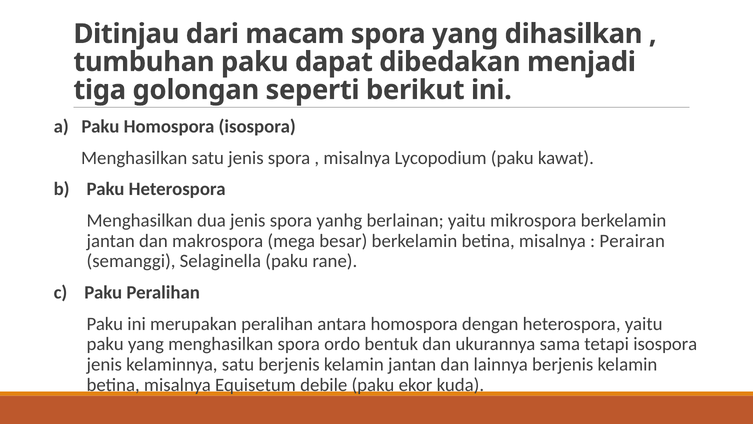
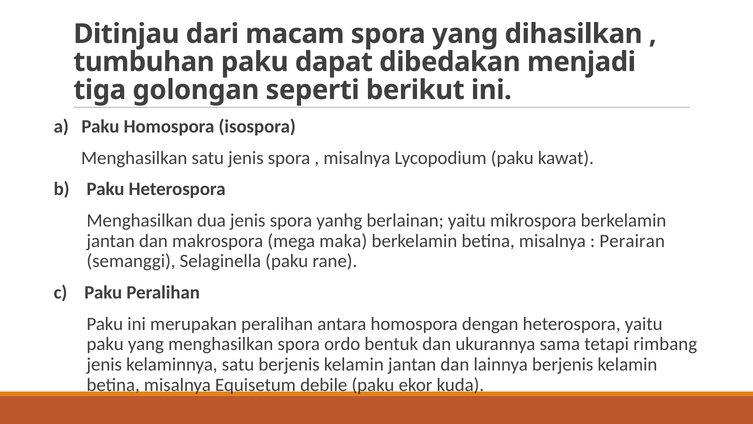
besar: besar -> maka (343, 241)
tetapi isospora: isospora -> rimbang (665, 344)
